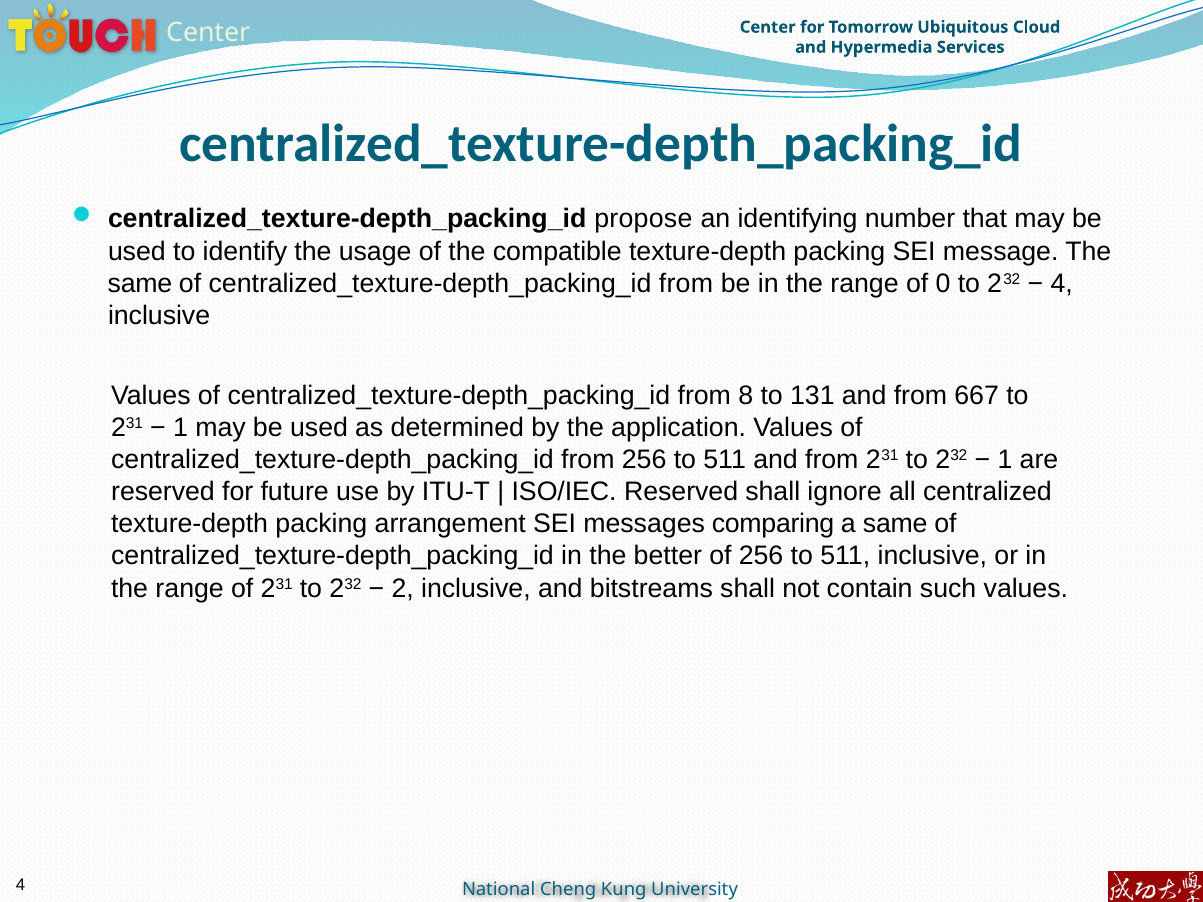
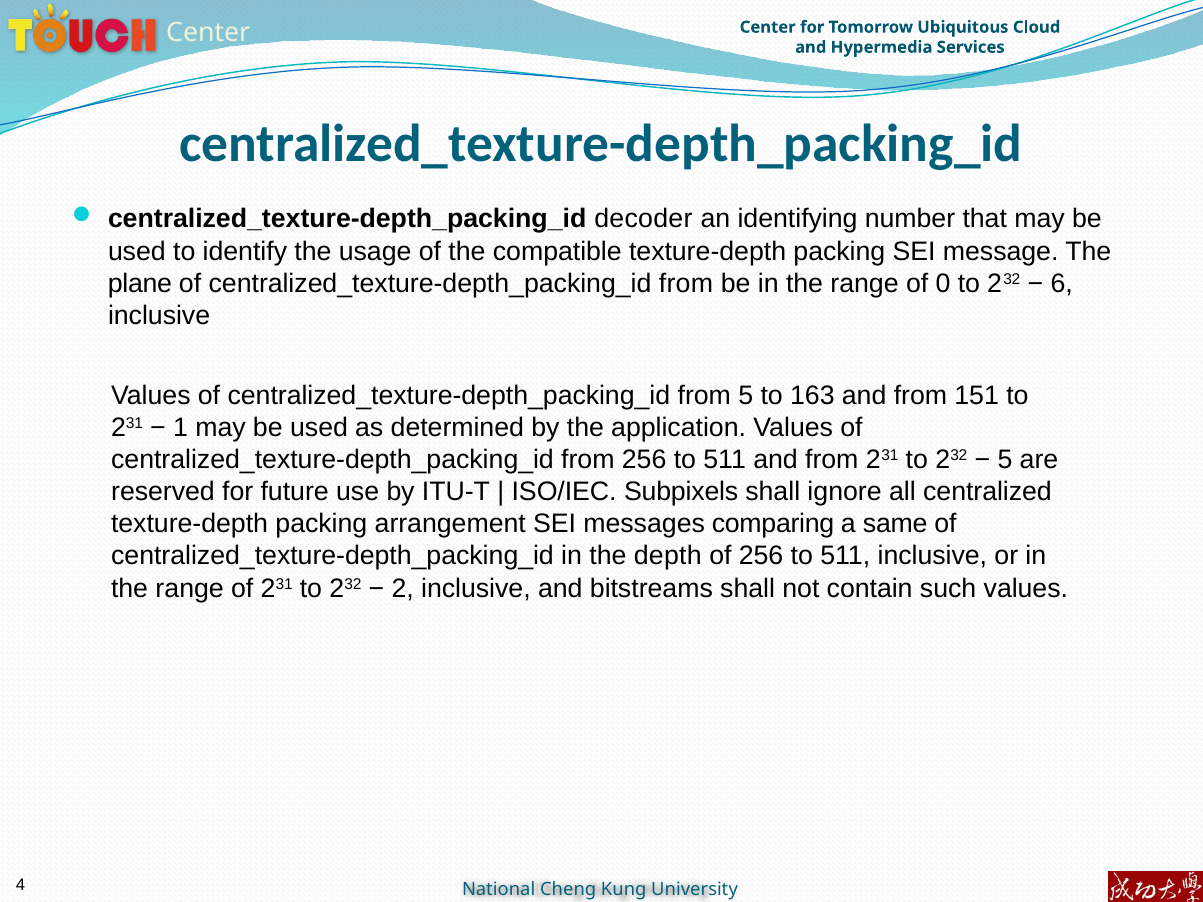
propose: propose -> decoder (643, 219)
same: same -> plane (140, 283)
4: 4 -> 6 (1062, 283)
from 8: 8 -> 5 (746, 396)
131: 131 -> 163 (812, 396)
667: 667 -> 151 (977, 396)
1: 1 -> 5 (1005, 460)
ISO/IEC Reserved: Reserved -> Subpixels (681, 492)
better: better -> depth (668, 556)
